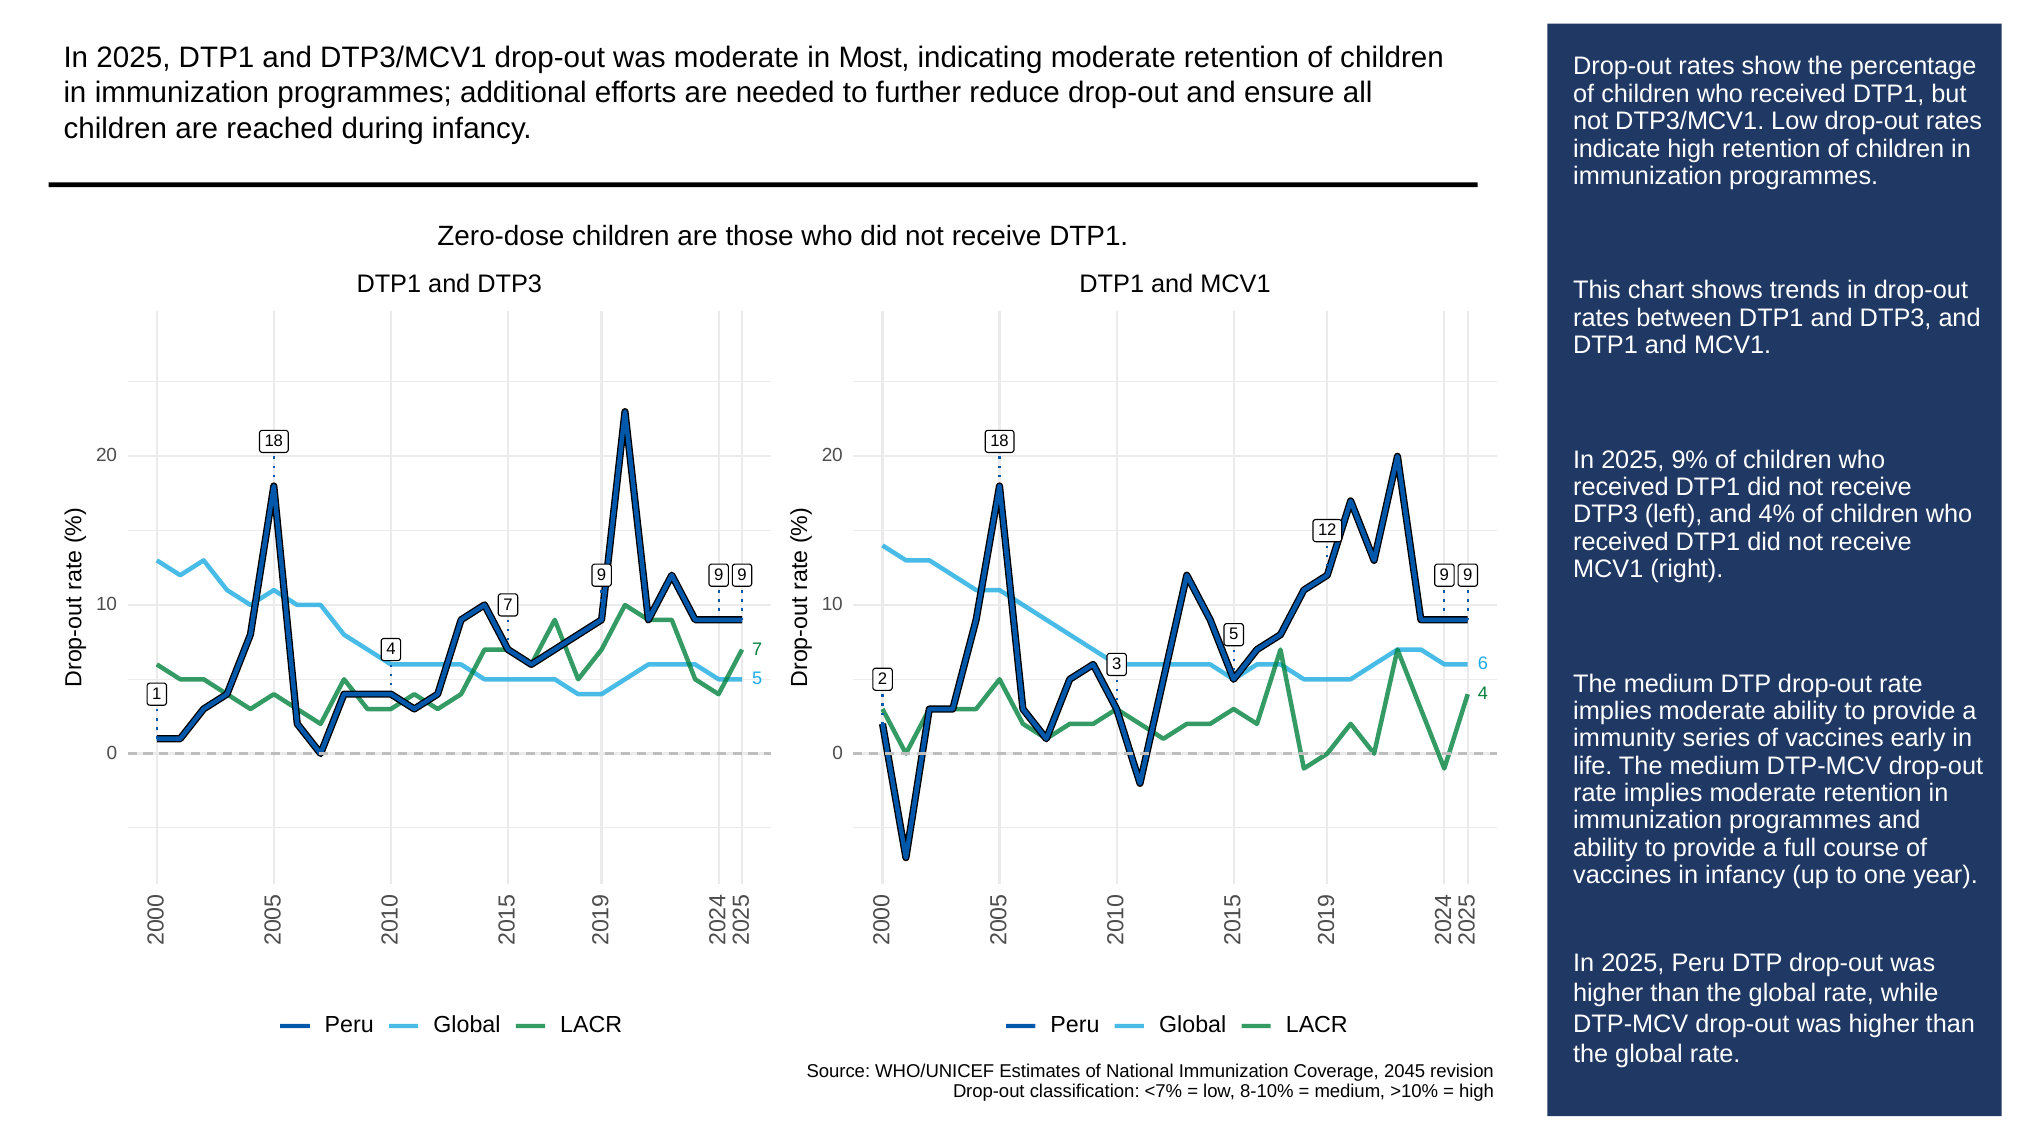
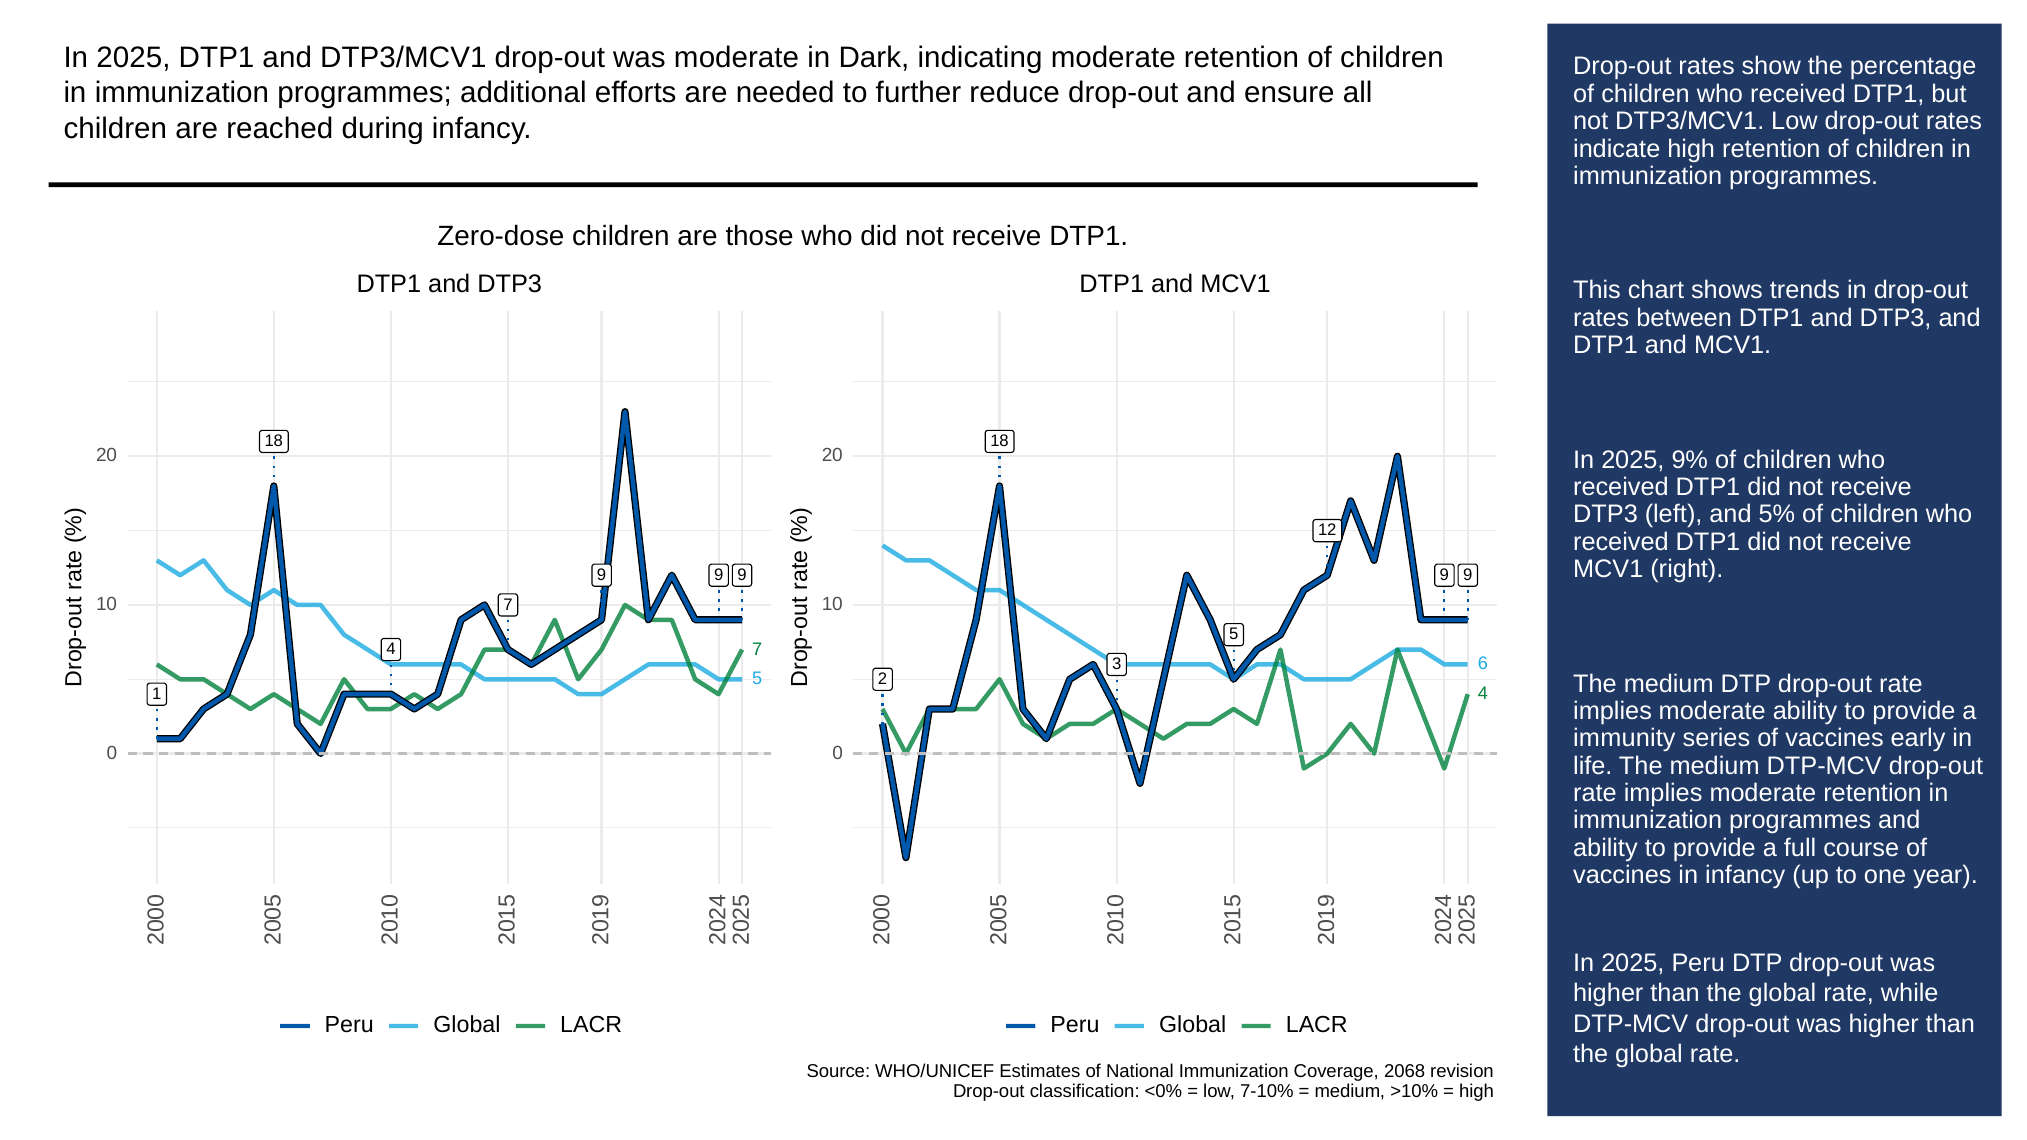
Most: Most -> Dark (874, 58)
4%: 4% -> 5% (1777, 515)
2045: 2045 -> 2068 (1405, 1072)
<7%: <7% -> <0% (1163, 1092)
8-10%: 8-10% -> 7-10% (1267, 1092)
